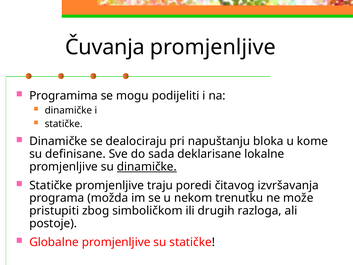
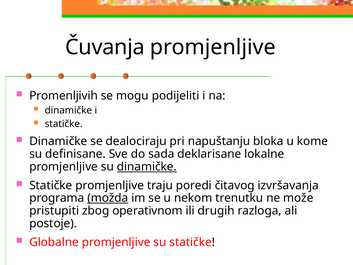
Programima: Programima -> Promenljivih (64, 96)
možda underline: none -> present (108, 198)
simboličkom: simboličkom -> operativnom (147, 211)
